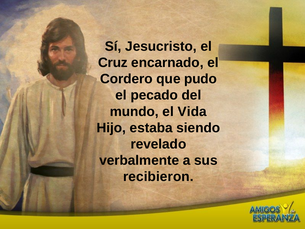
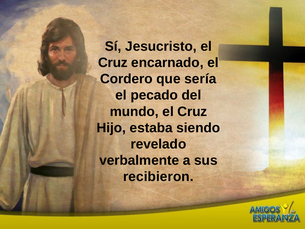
pudo: pudo -> sería (200, 79)
mundo el Vida: Vida -> Cruz (192, 111)
